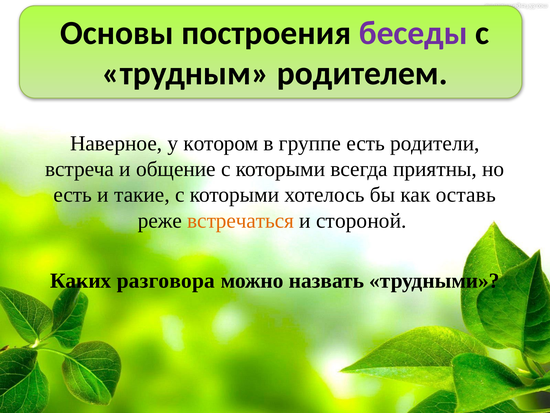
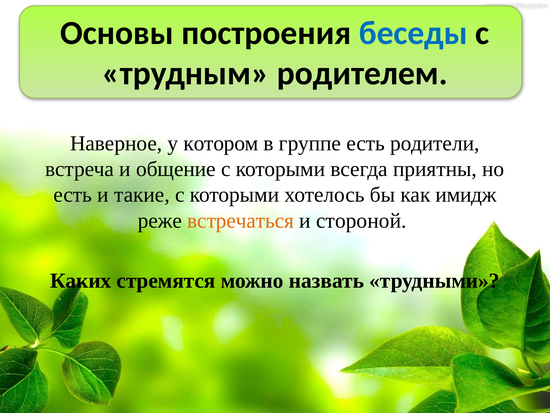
беседы colour: purple -> blue (413, 33)
оставь: оставь -> имидж (466, 195)
разговора: разговора -> стремятся (166, 280)
